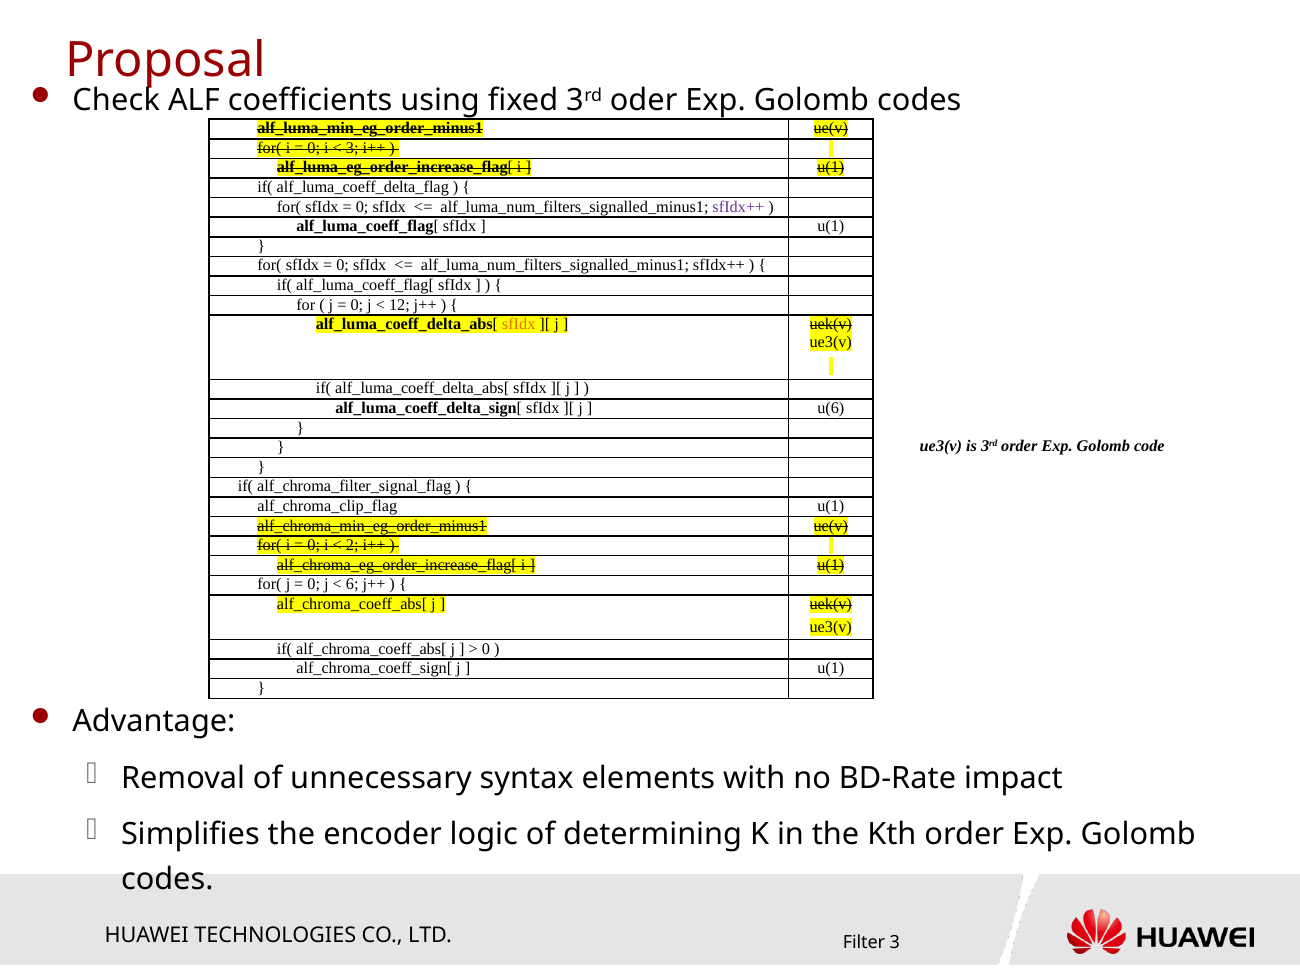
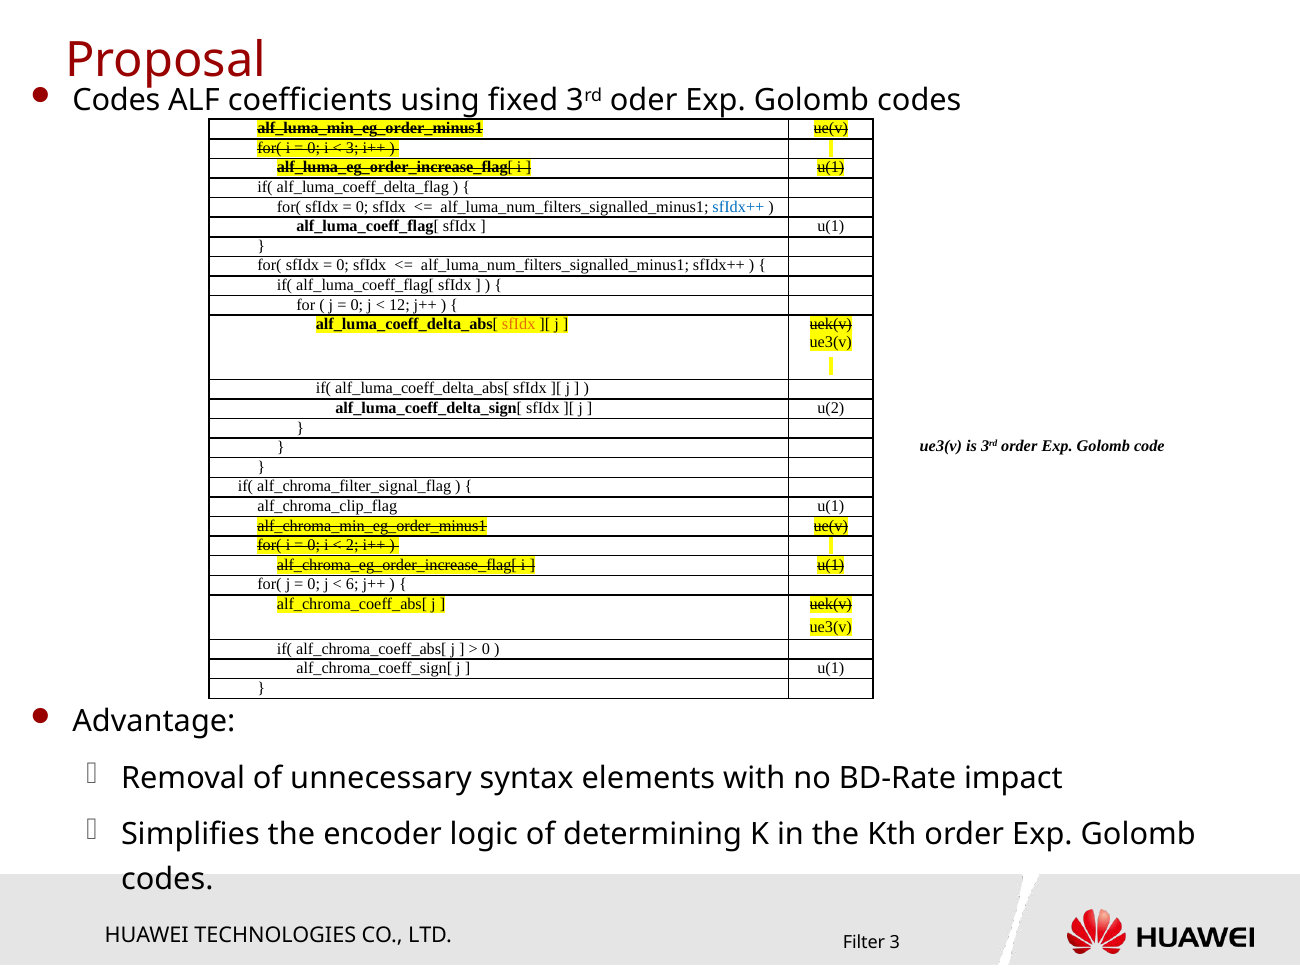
Check: Check -> Codes (116, 100)
sfIdx++ colour: purple -> blue (738, 207)
u(6: u(6 -> u(2 (831, 408)
